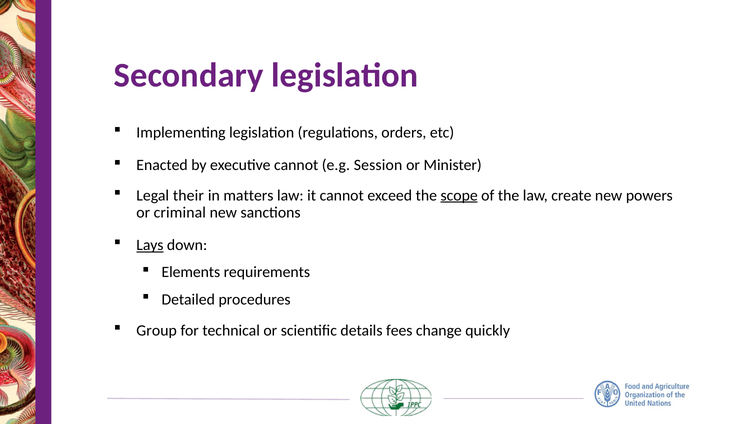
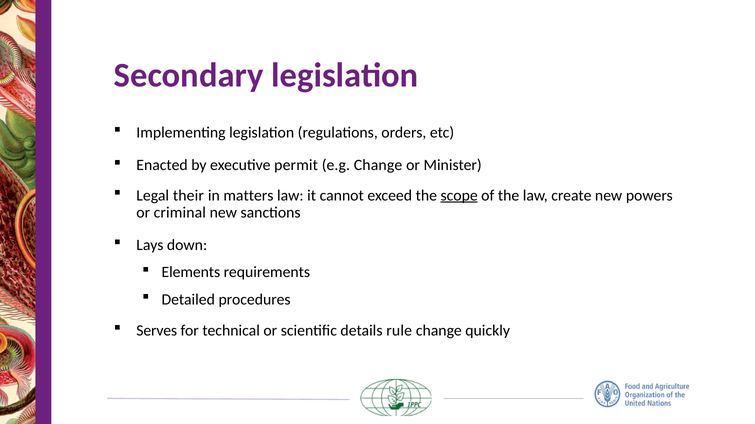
executive cannot: cannot -> permit (296, 166)
e.g Session: Session -> Change (378, 166)
Lays underline: present -> none (150, 245)
Group: Group -> Serves (157, 331)
fees: fees -> rule (399, 331)
